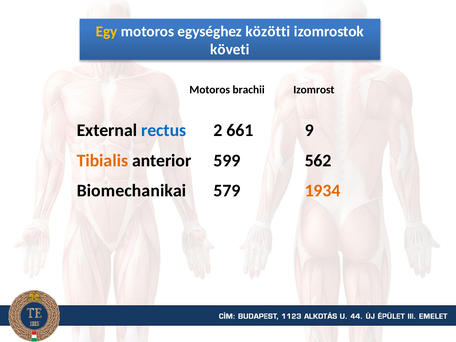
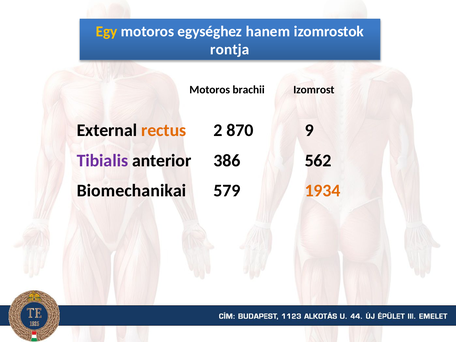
közötti: közötti -> hanem (268, 31)
követi: követi -> rontja (230, 50)
rectus colour: blue -> orange (164, 130)
661: 661 -> 870 (240, 130)
Tibialis colour: orange -> purple (102, 161)
599: 599 -> 386 (227, 161)
